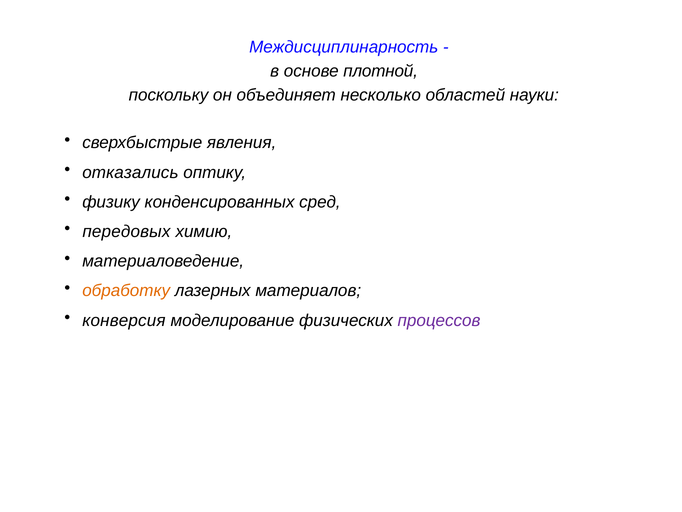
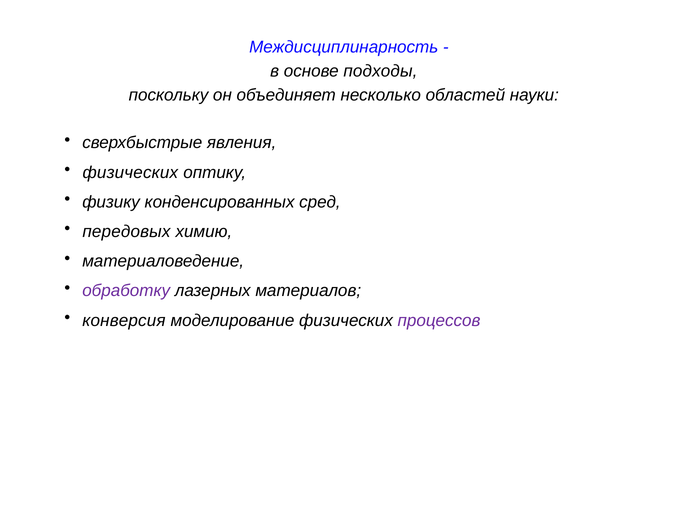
плотной: плотной -> подходы (380, 71)
отказались: отказались -> физических (130, 172)
обработку colour: orange -> purple (126, 291)
